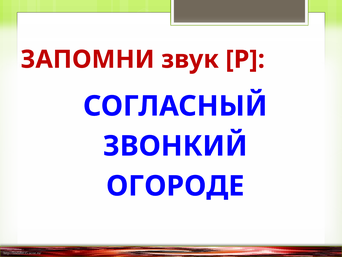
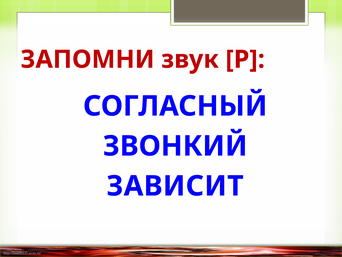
ОГОРОДЕ: ОГОРОДЕ -> ЗАВИСИТ (175, 186)
